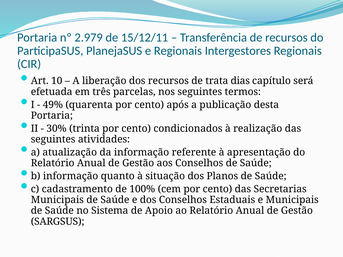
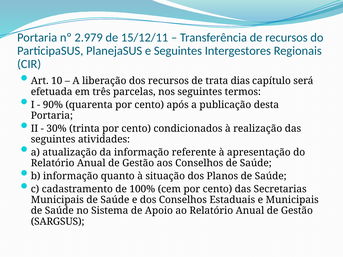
e Regionais: Regionais -> Seguintes (178, 51)
49%: 49% -> 90% (53, 105)
